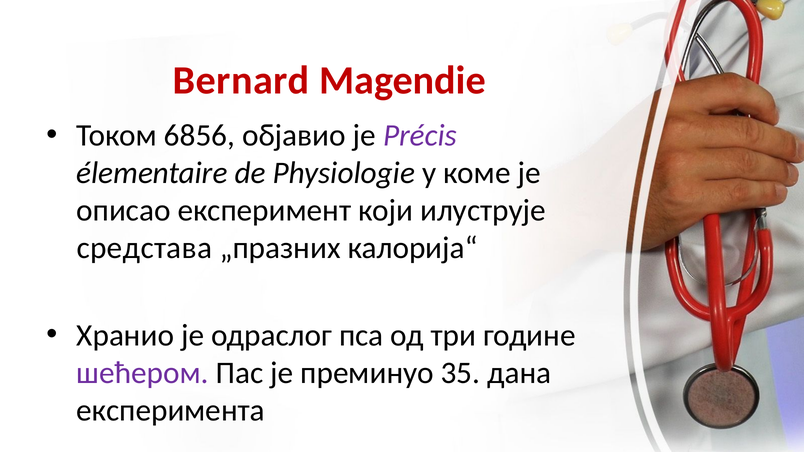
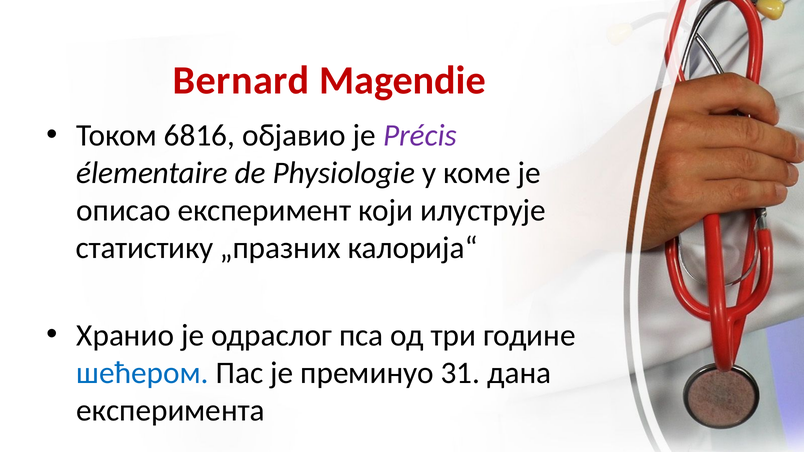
6856: 6856 -> 6816 (199, 135)
средстава: средстава -> статистику (145, 248)
шећером colour: purple -> blue (143, 373)
35: 35 -> 31 (460, 373)
